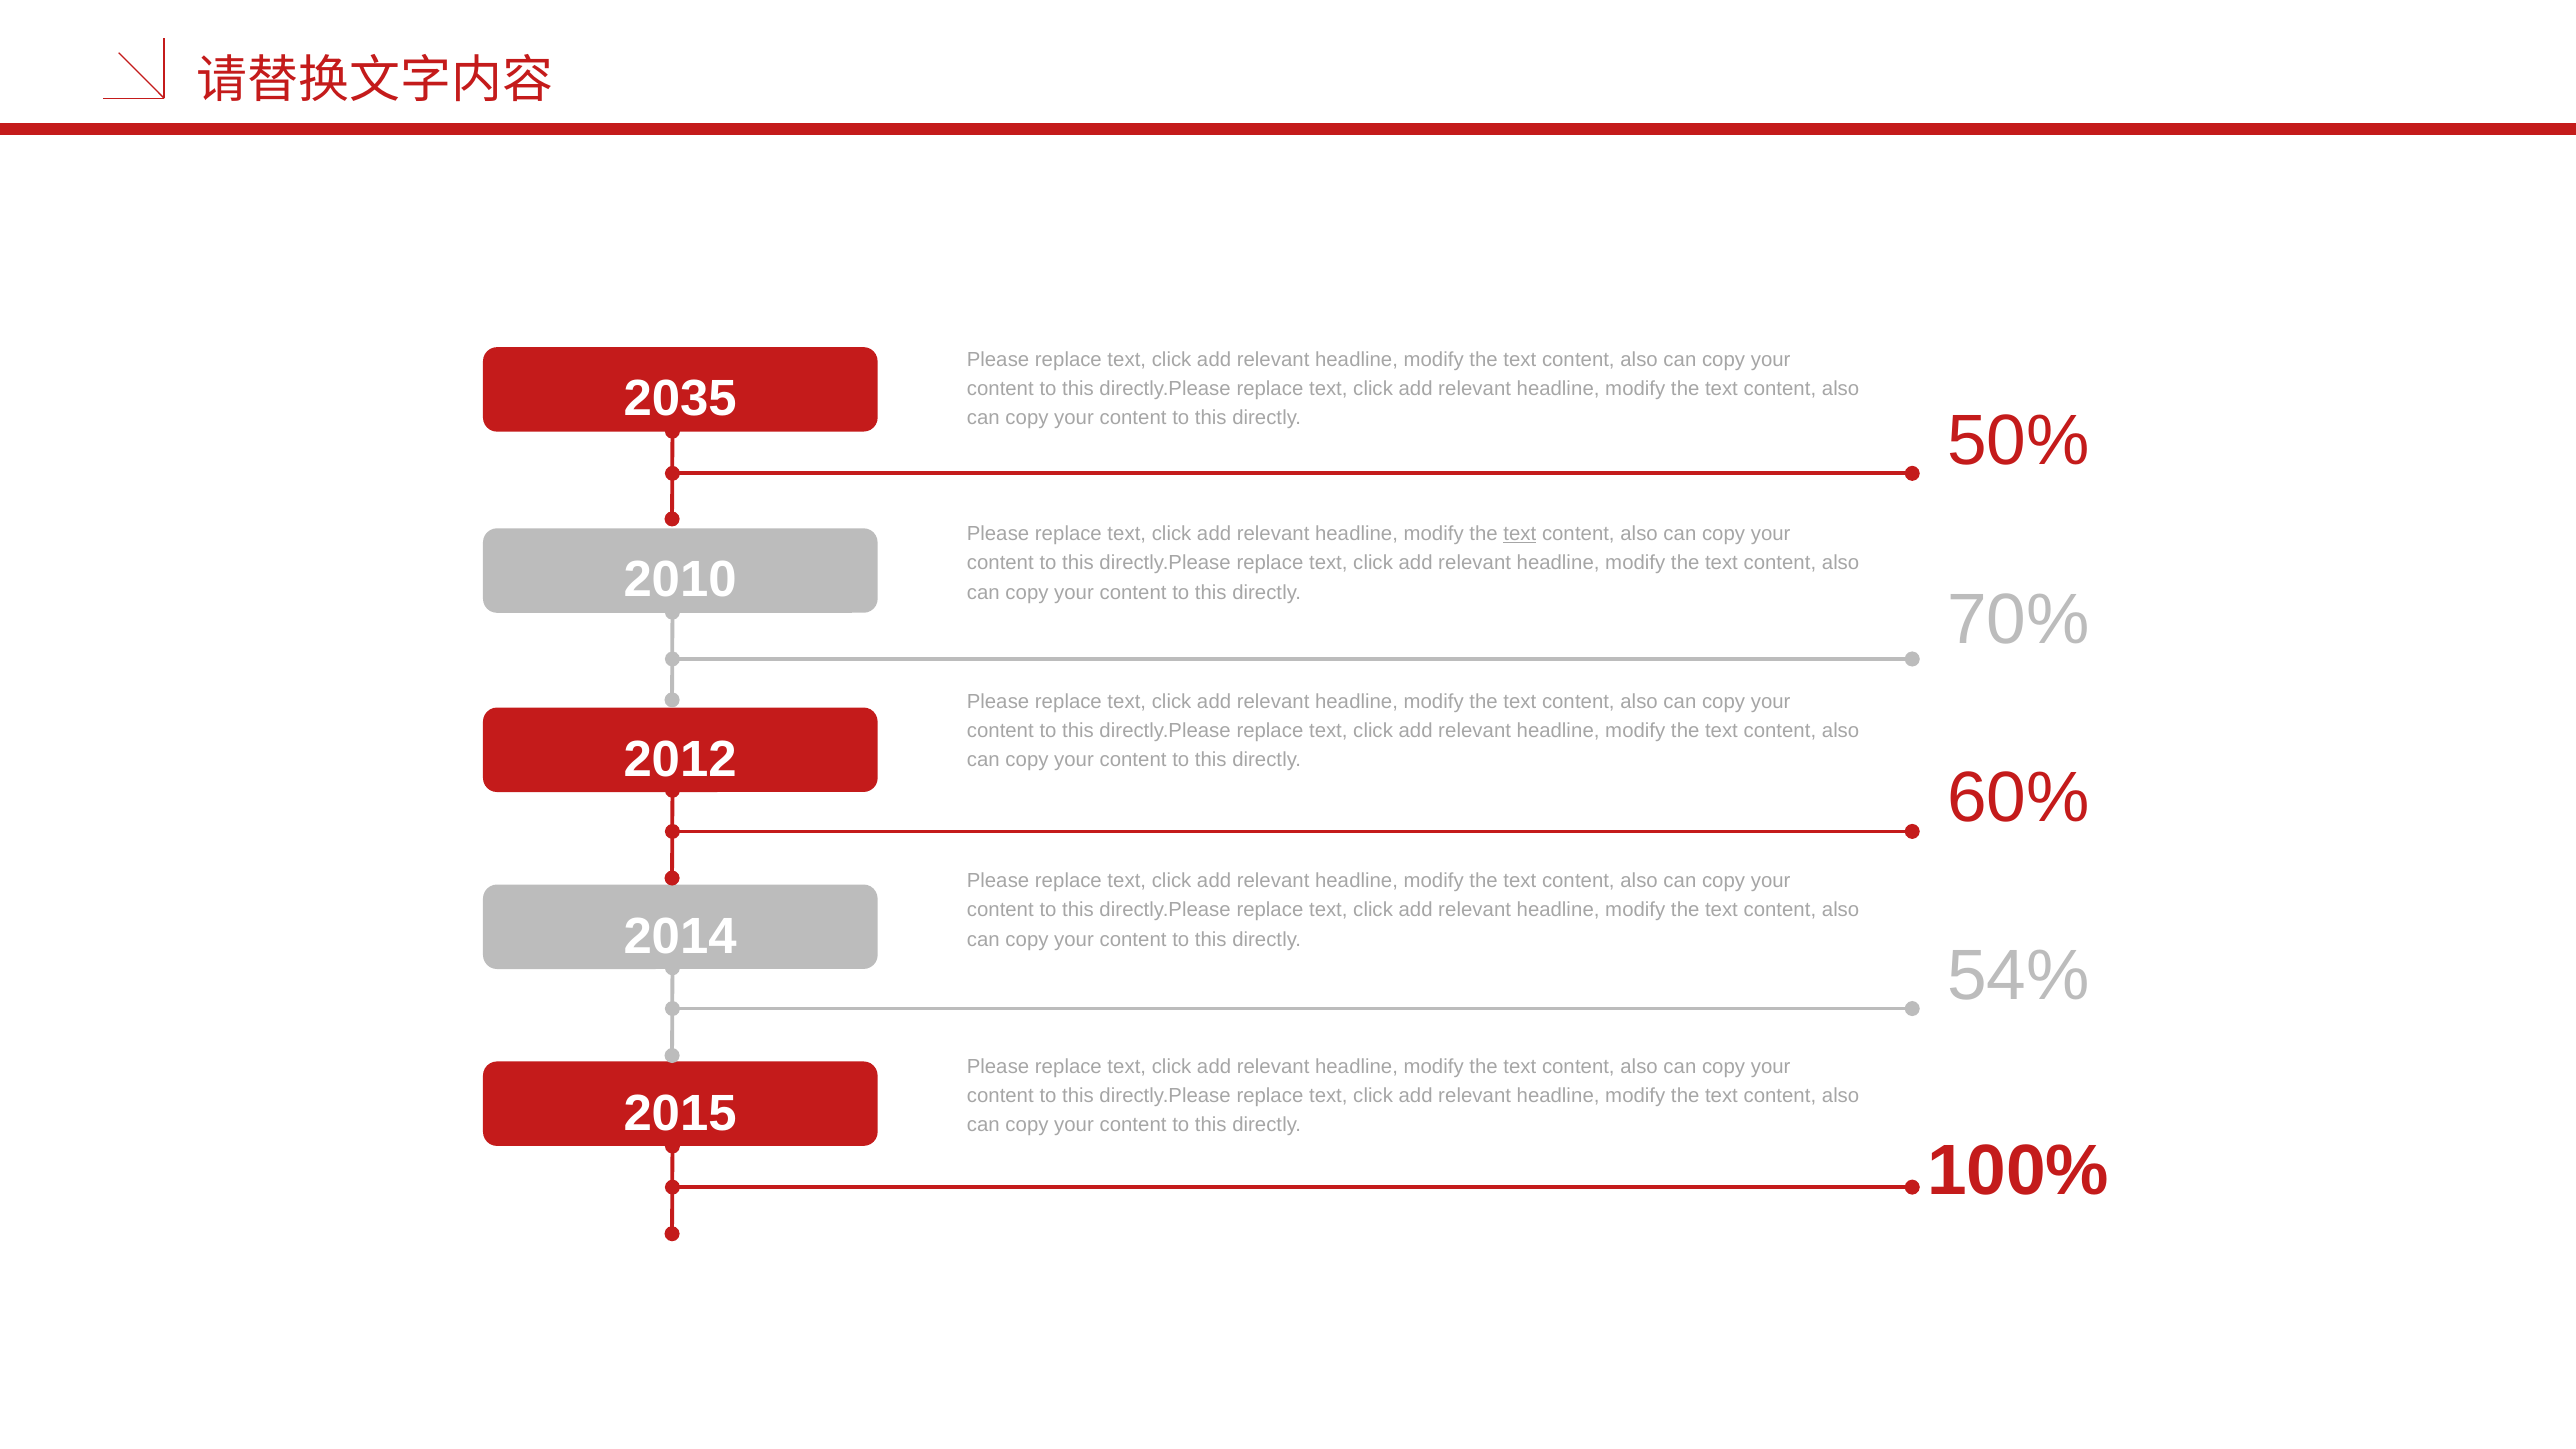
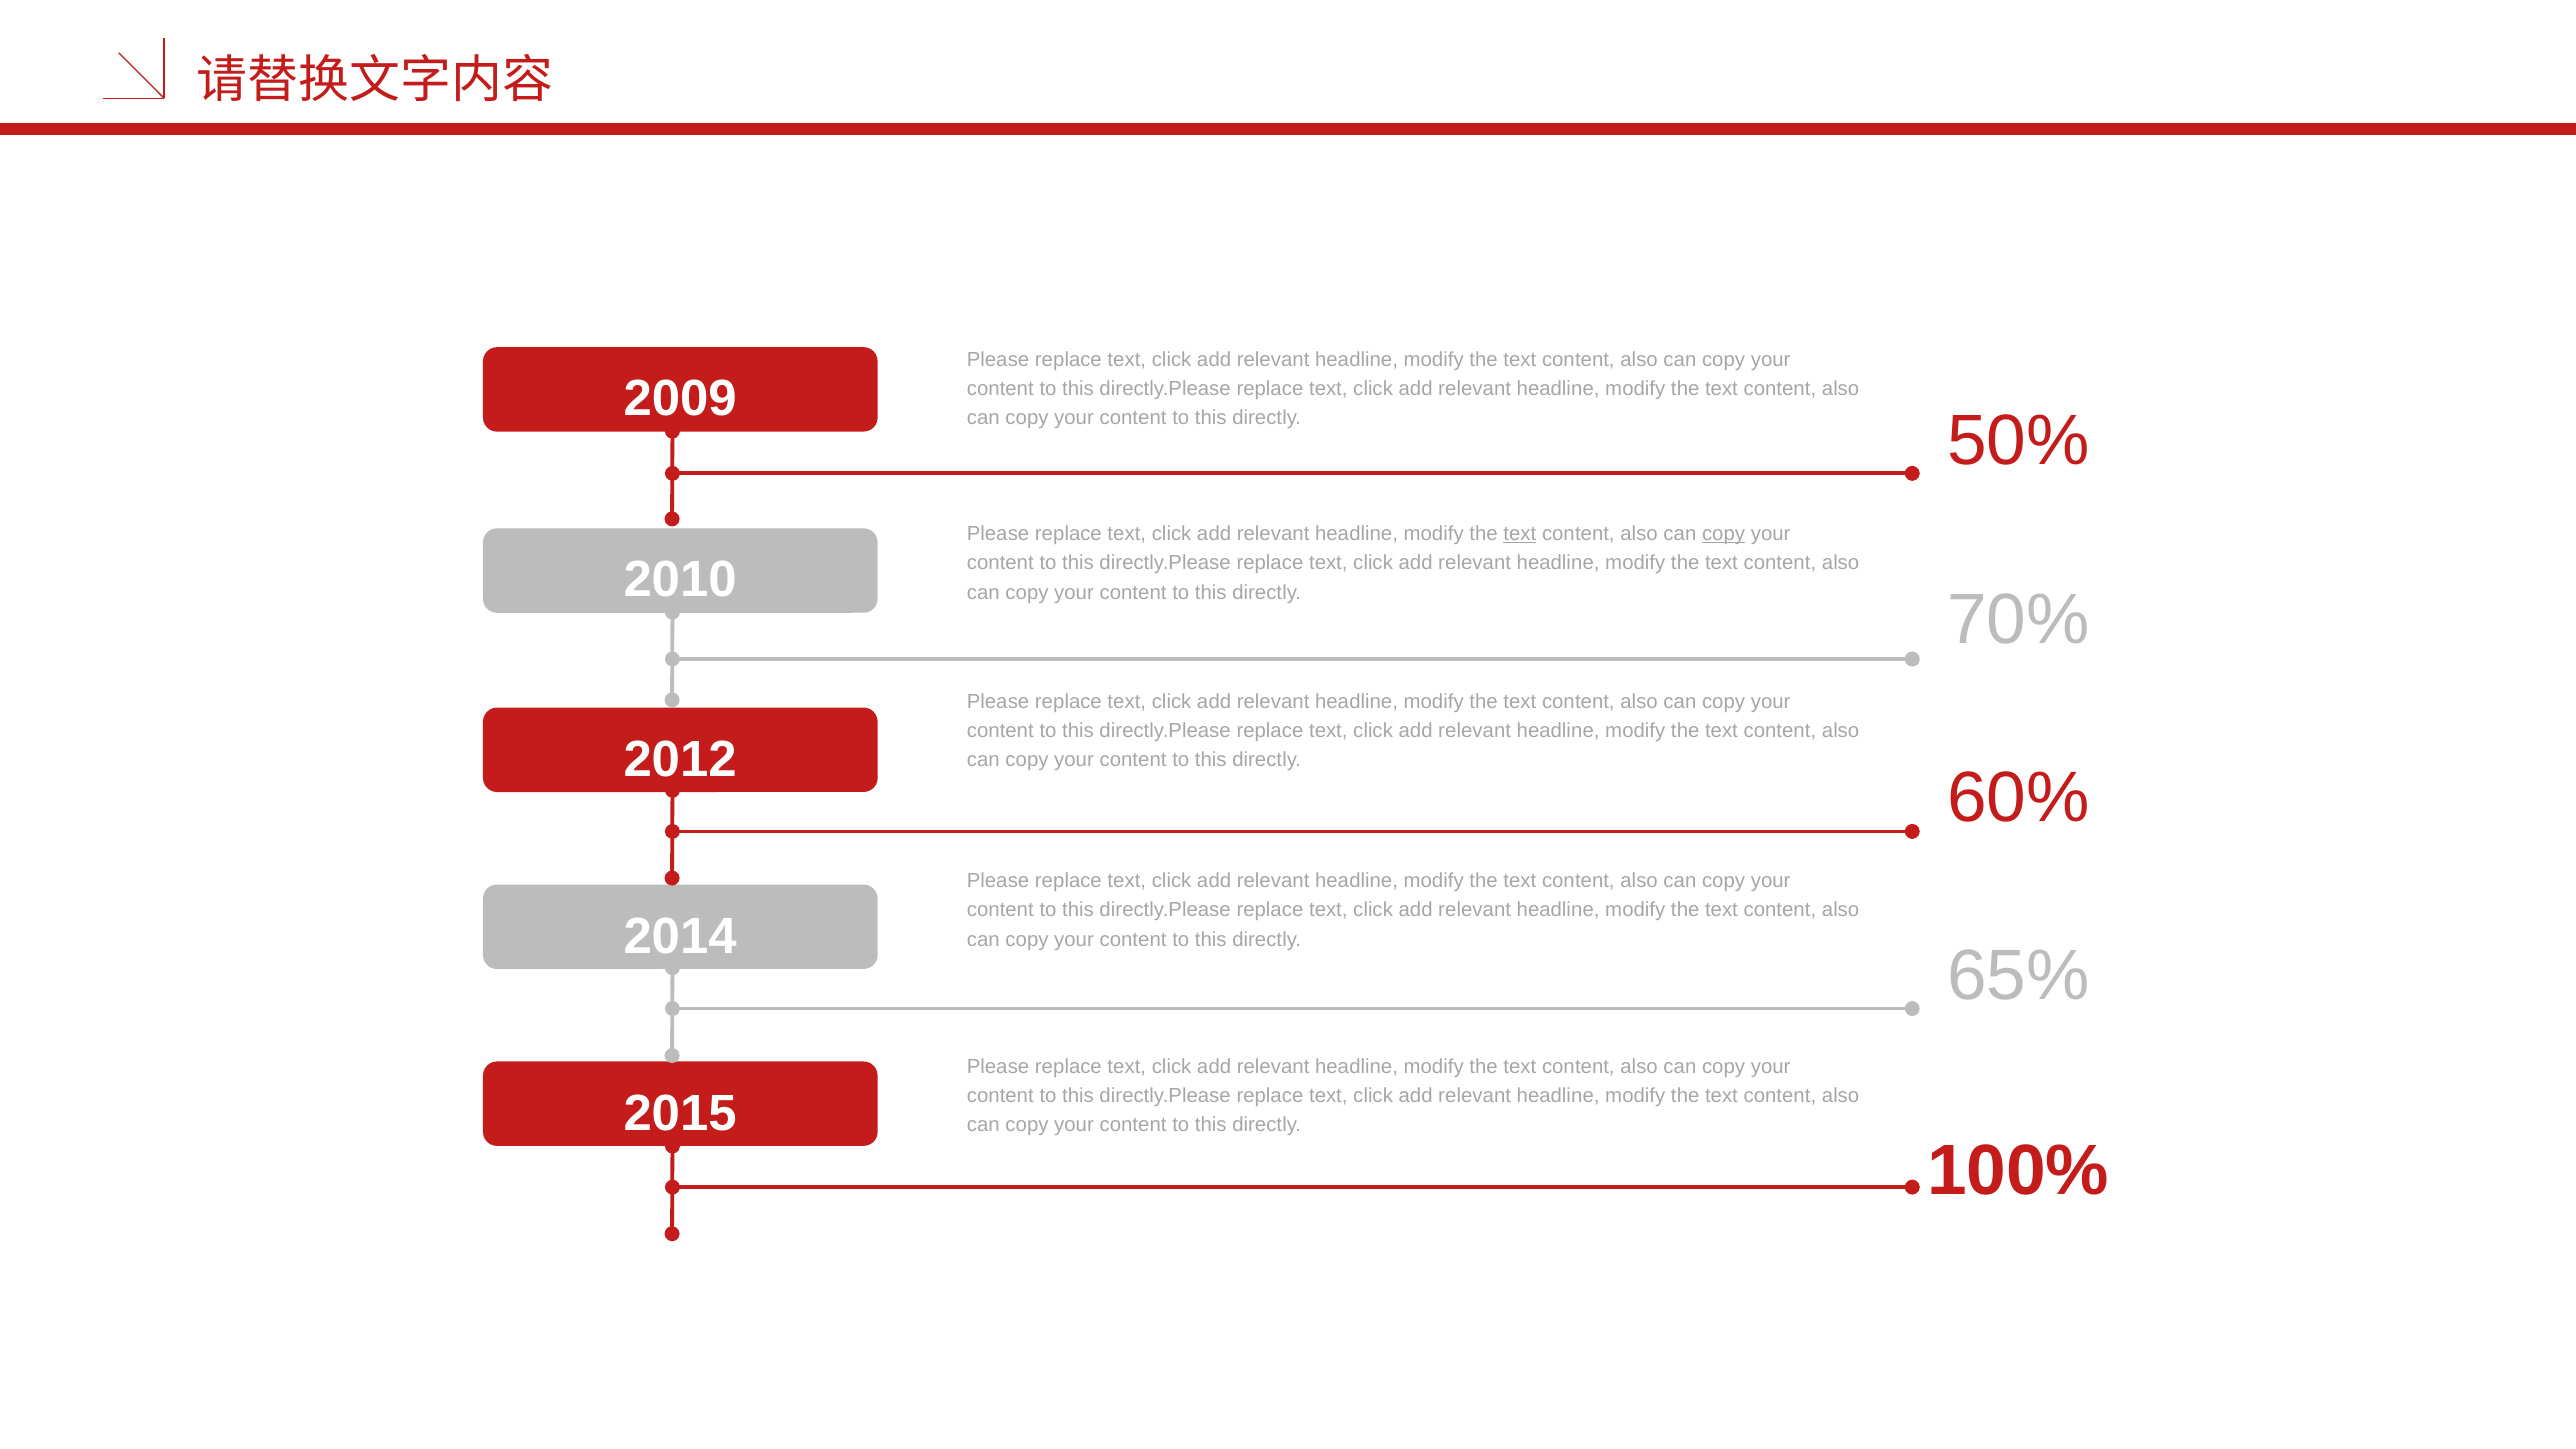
2035: 2035 -> 2009 (680, 399)
copy underline: none -> present (1724, 534)
54%: 54% -> 65% (2018, 976)
